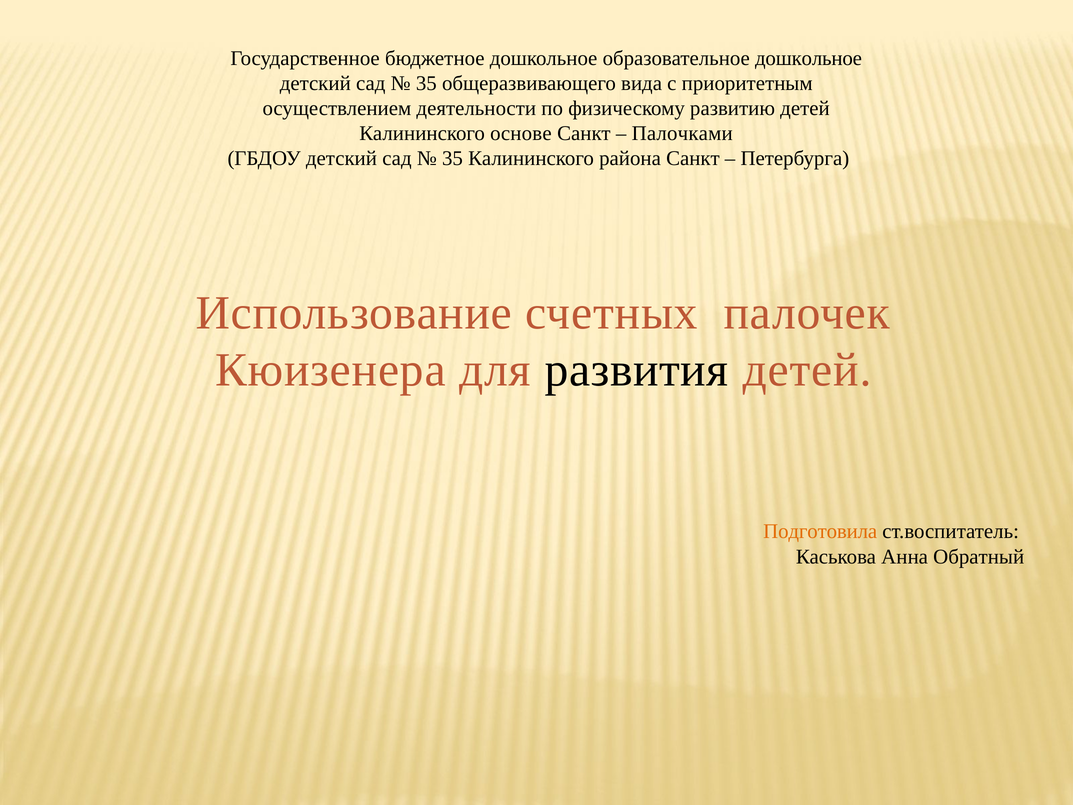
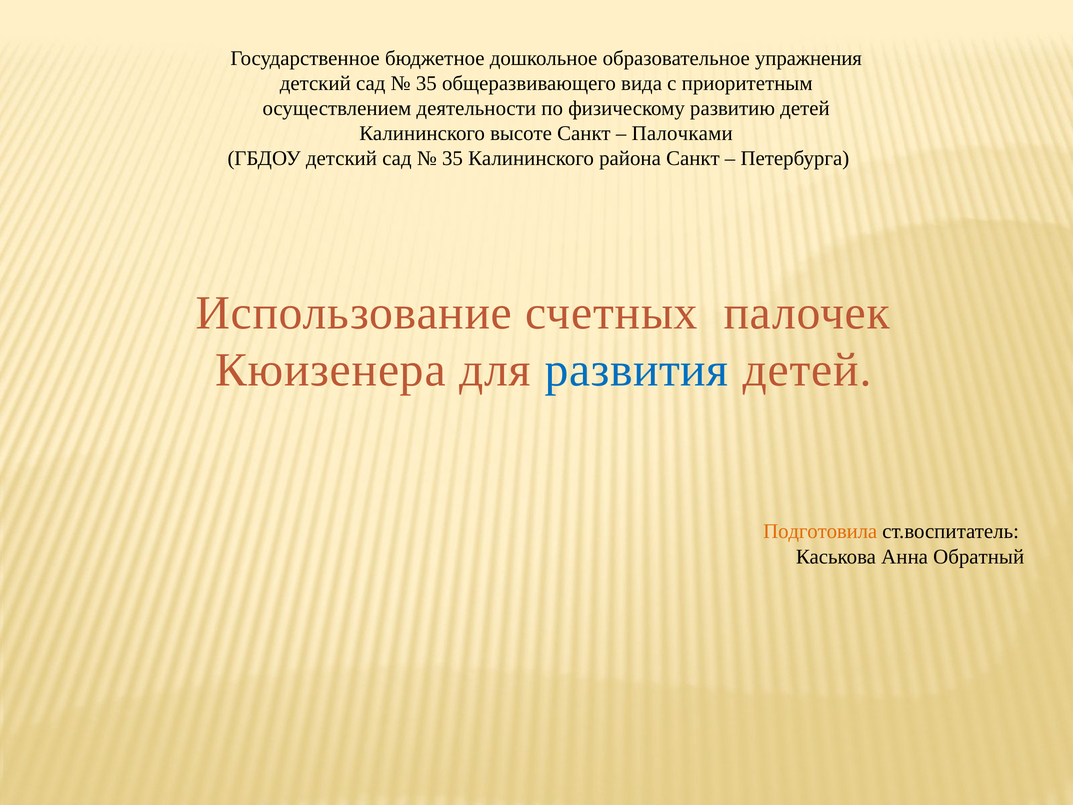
образовательное дошкольное: дошкольное -> упражнения (808, 58)
основе: основе -> высоте (521, 133)
развития colour: black -> blue (637, 370)
